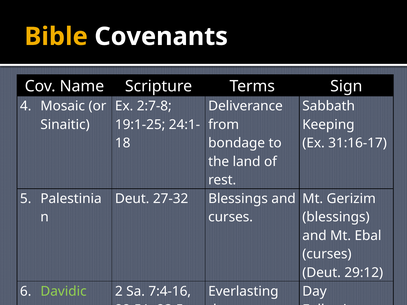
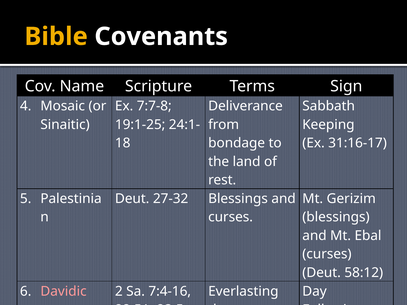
2:7-8: 2:7-8 -> 7:7-8 (154, 106)
29:12: 29:12 -> 58:12 (364, 273)
Davidic colour: light green -> pink (63, 291)
